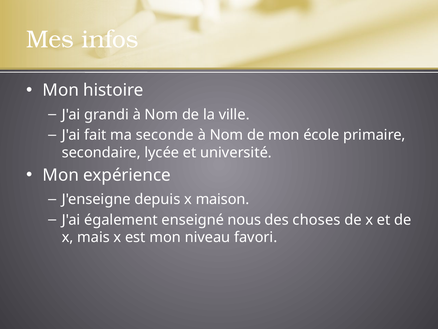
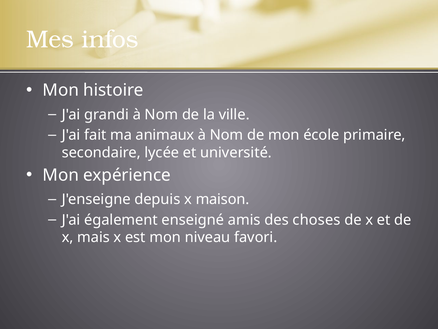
seconde: seconde -> animaux (165, 135)
nous: nous -> amis (244, 220)
